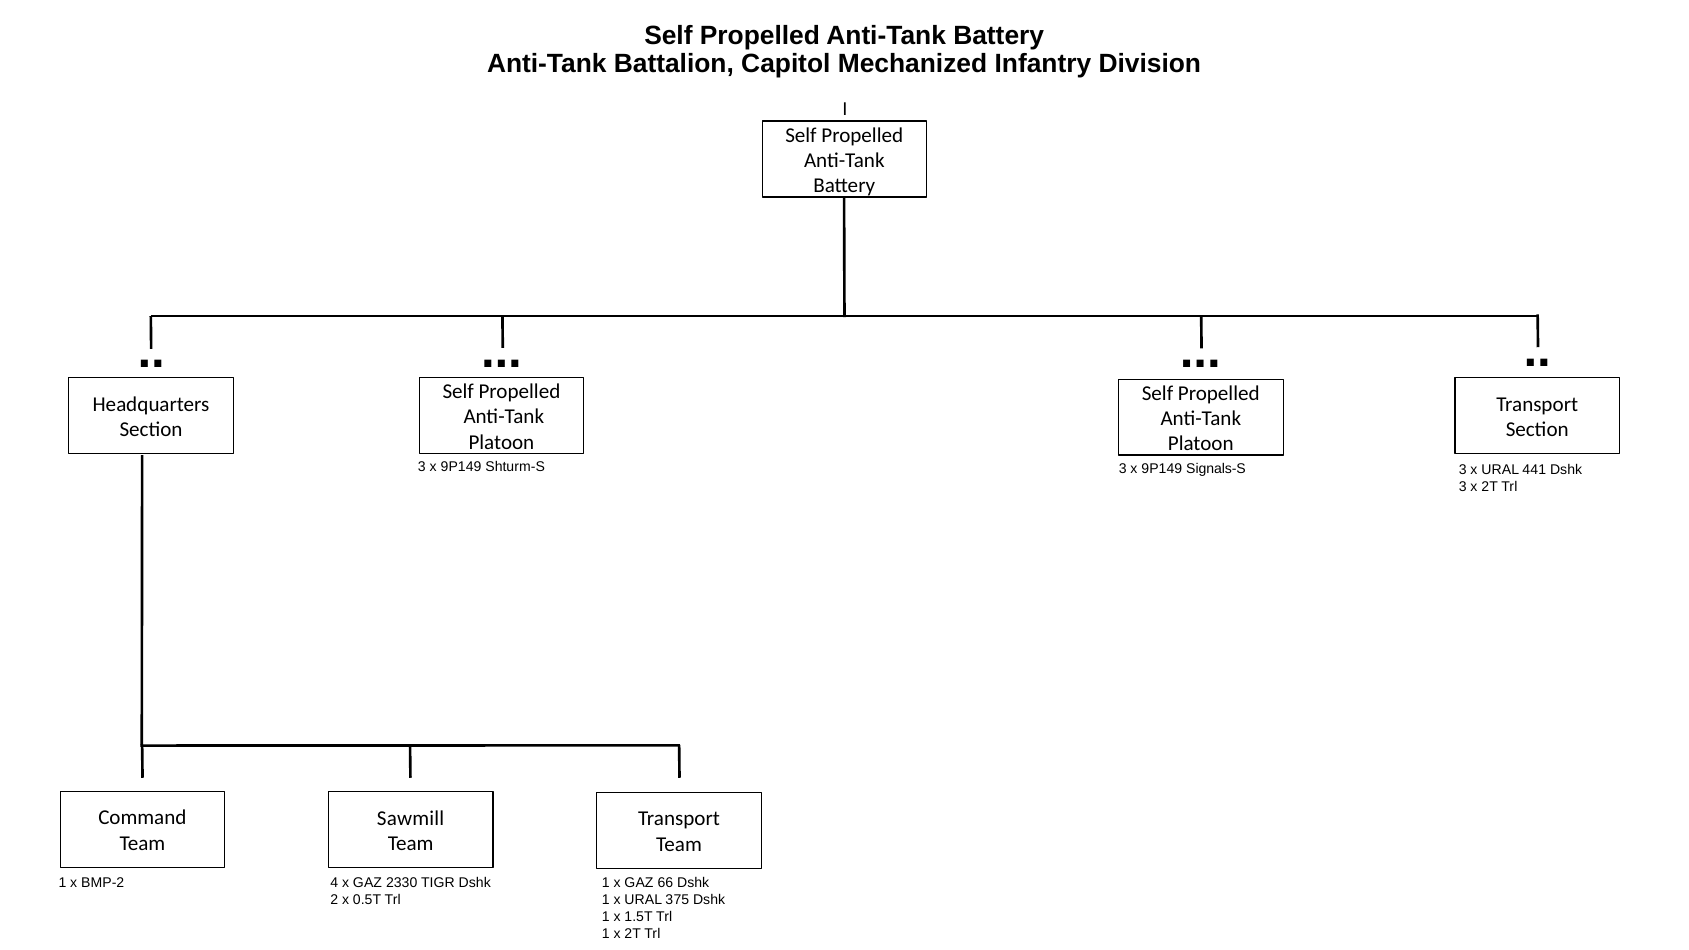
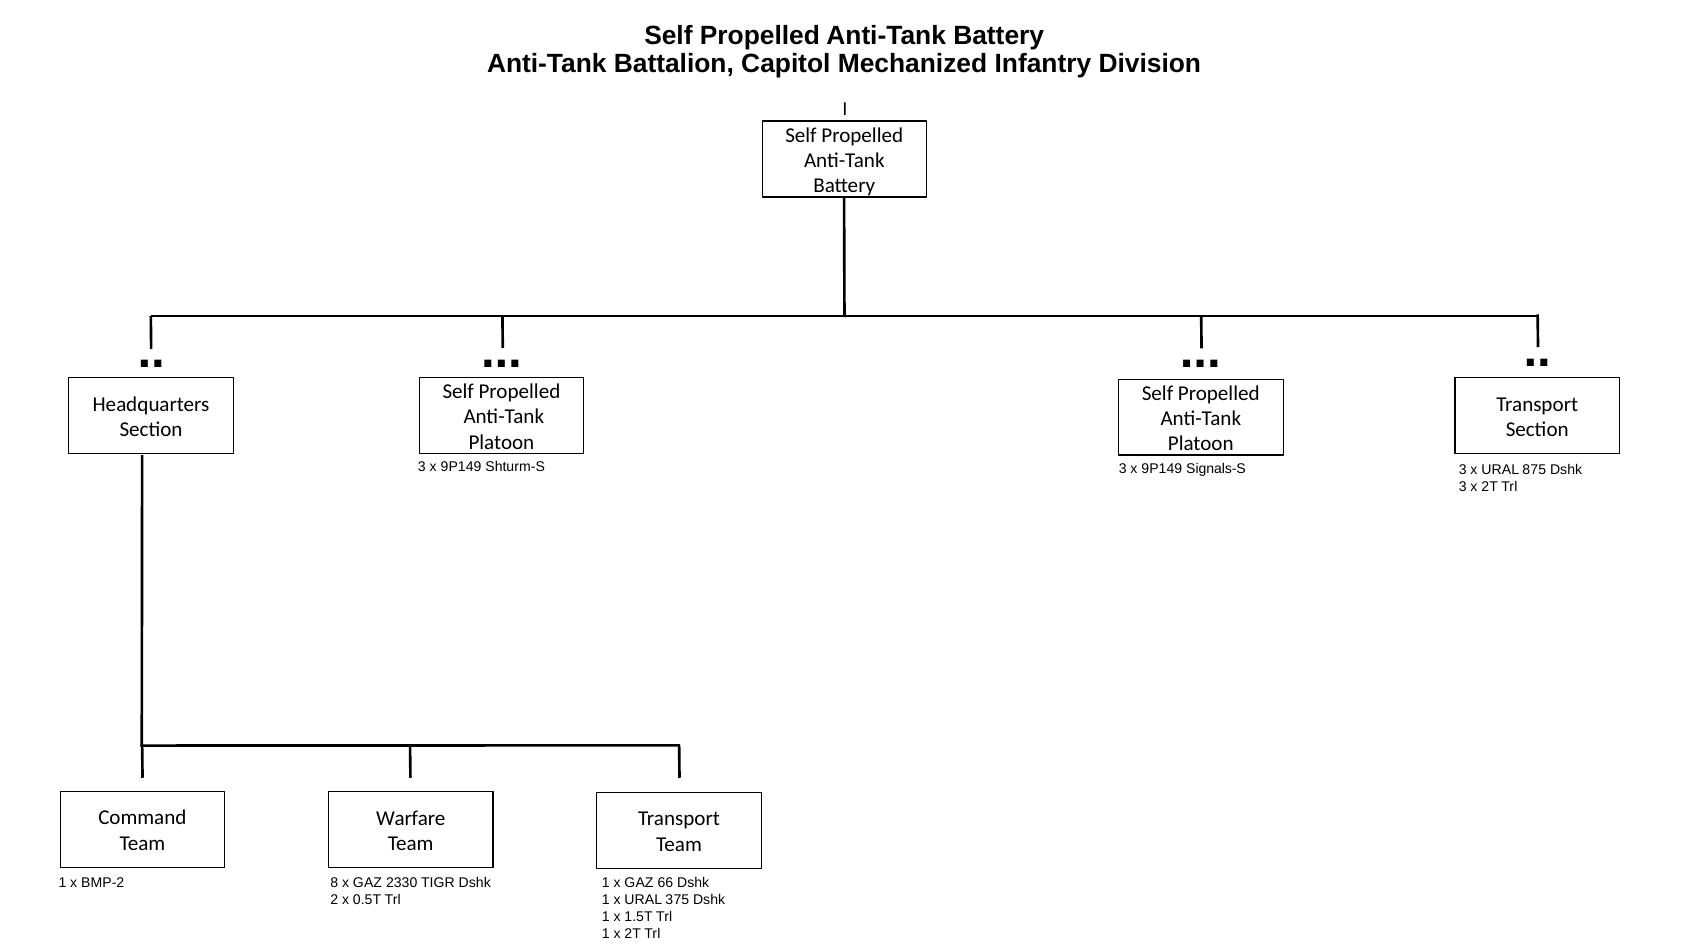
441: 441 -> 875 (1534, 470)
Sawmill: Sawmill -> Warfare (411, 818)
4: 4 -> 8 (334, 883)
